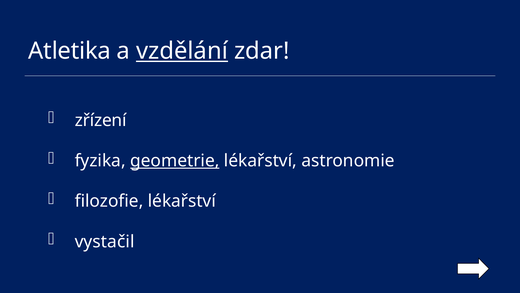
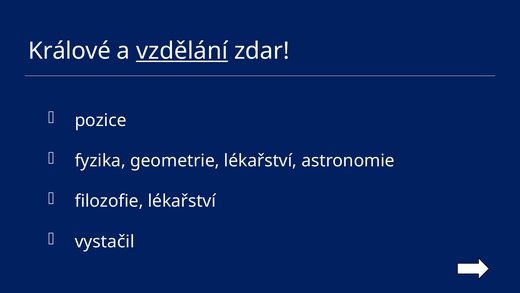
Atletika: Atletika -> Králové (70, 51)
zřízení: zřízení -> pozice (101, 120)
geometrie underline: present -> none (175, 161)
